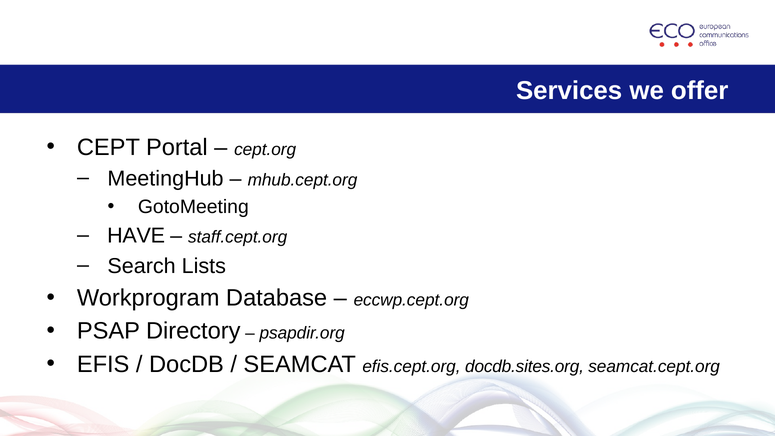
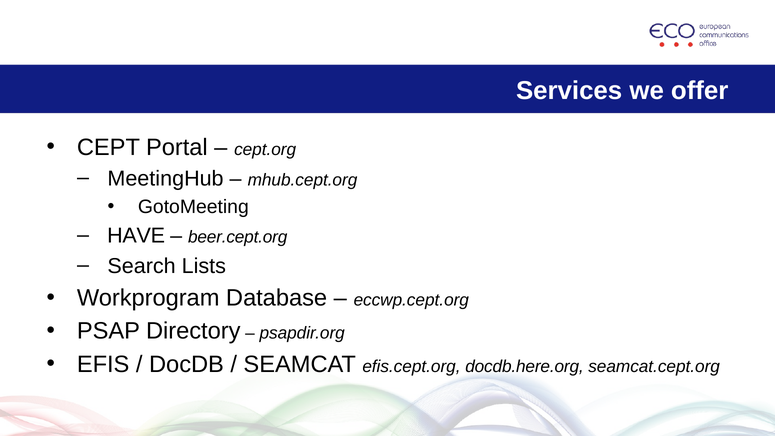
staff.cept.org: staff.cept.org -> beer.cept.org (238, 237)
docdb.sites.org: docdb.sites.org -> docdb.here.org (525, 366)
